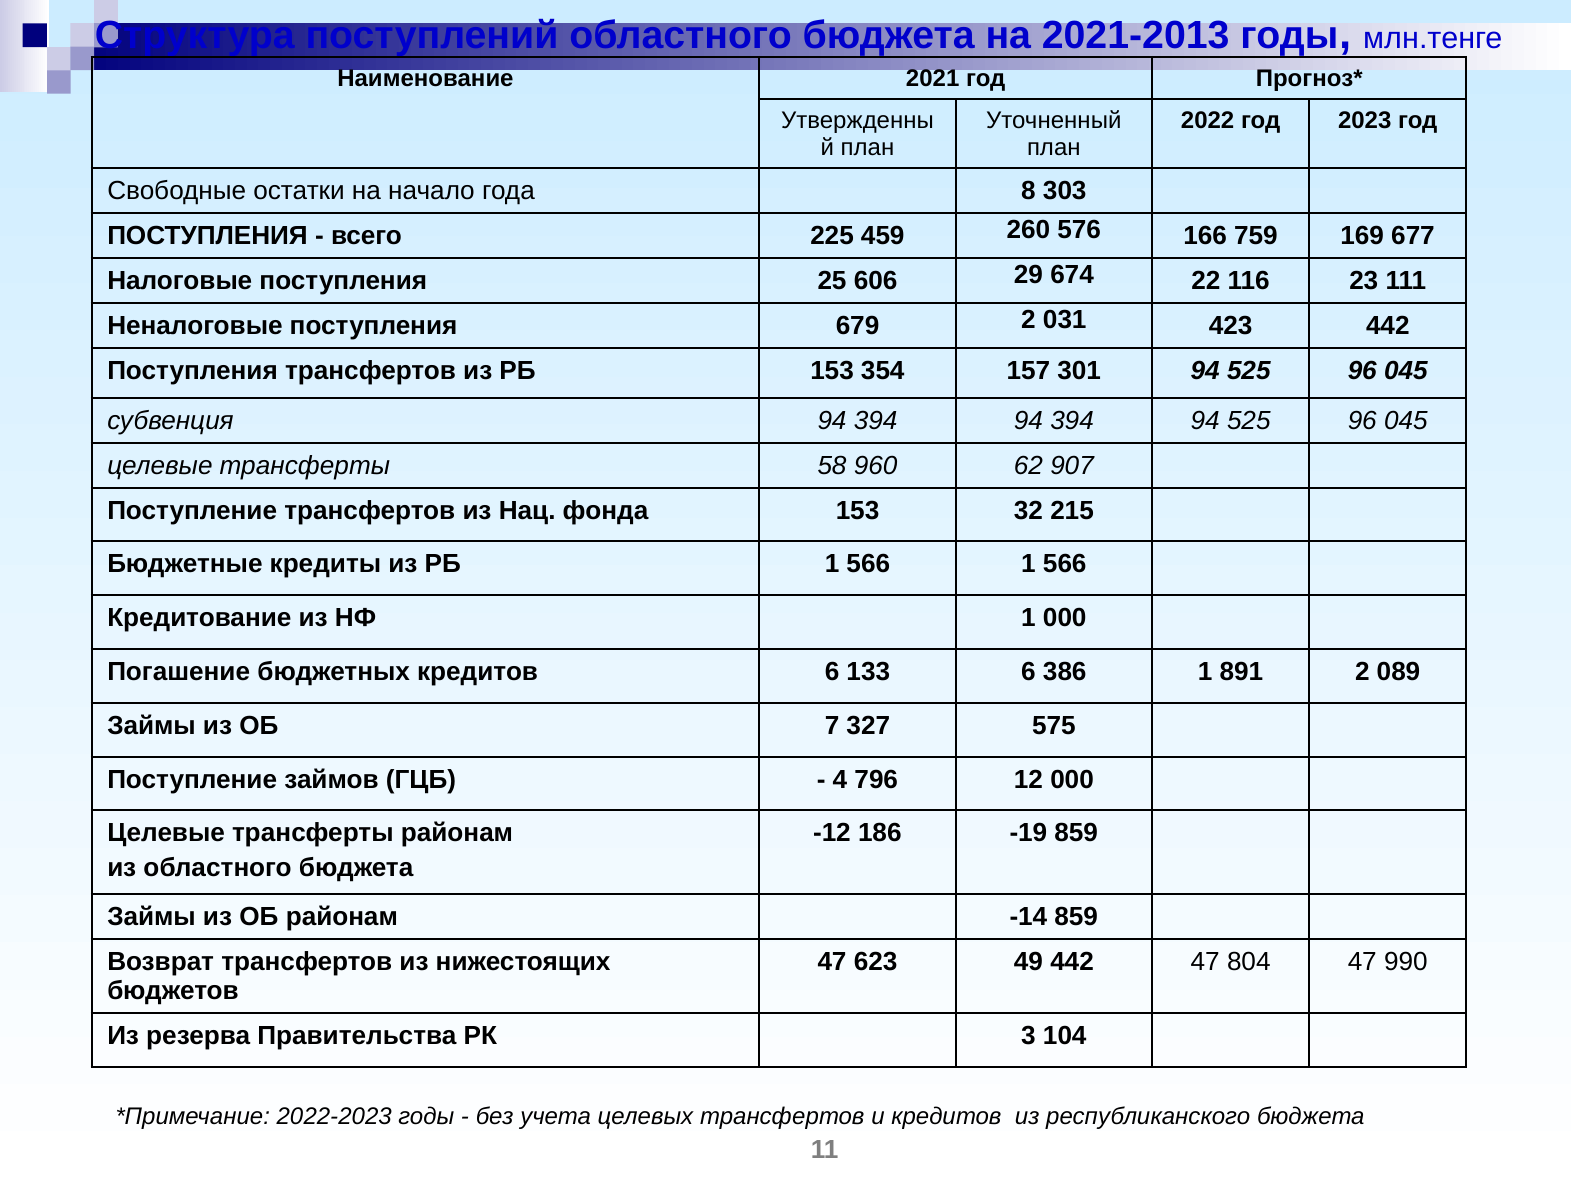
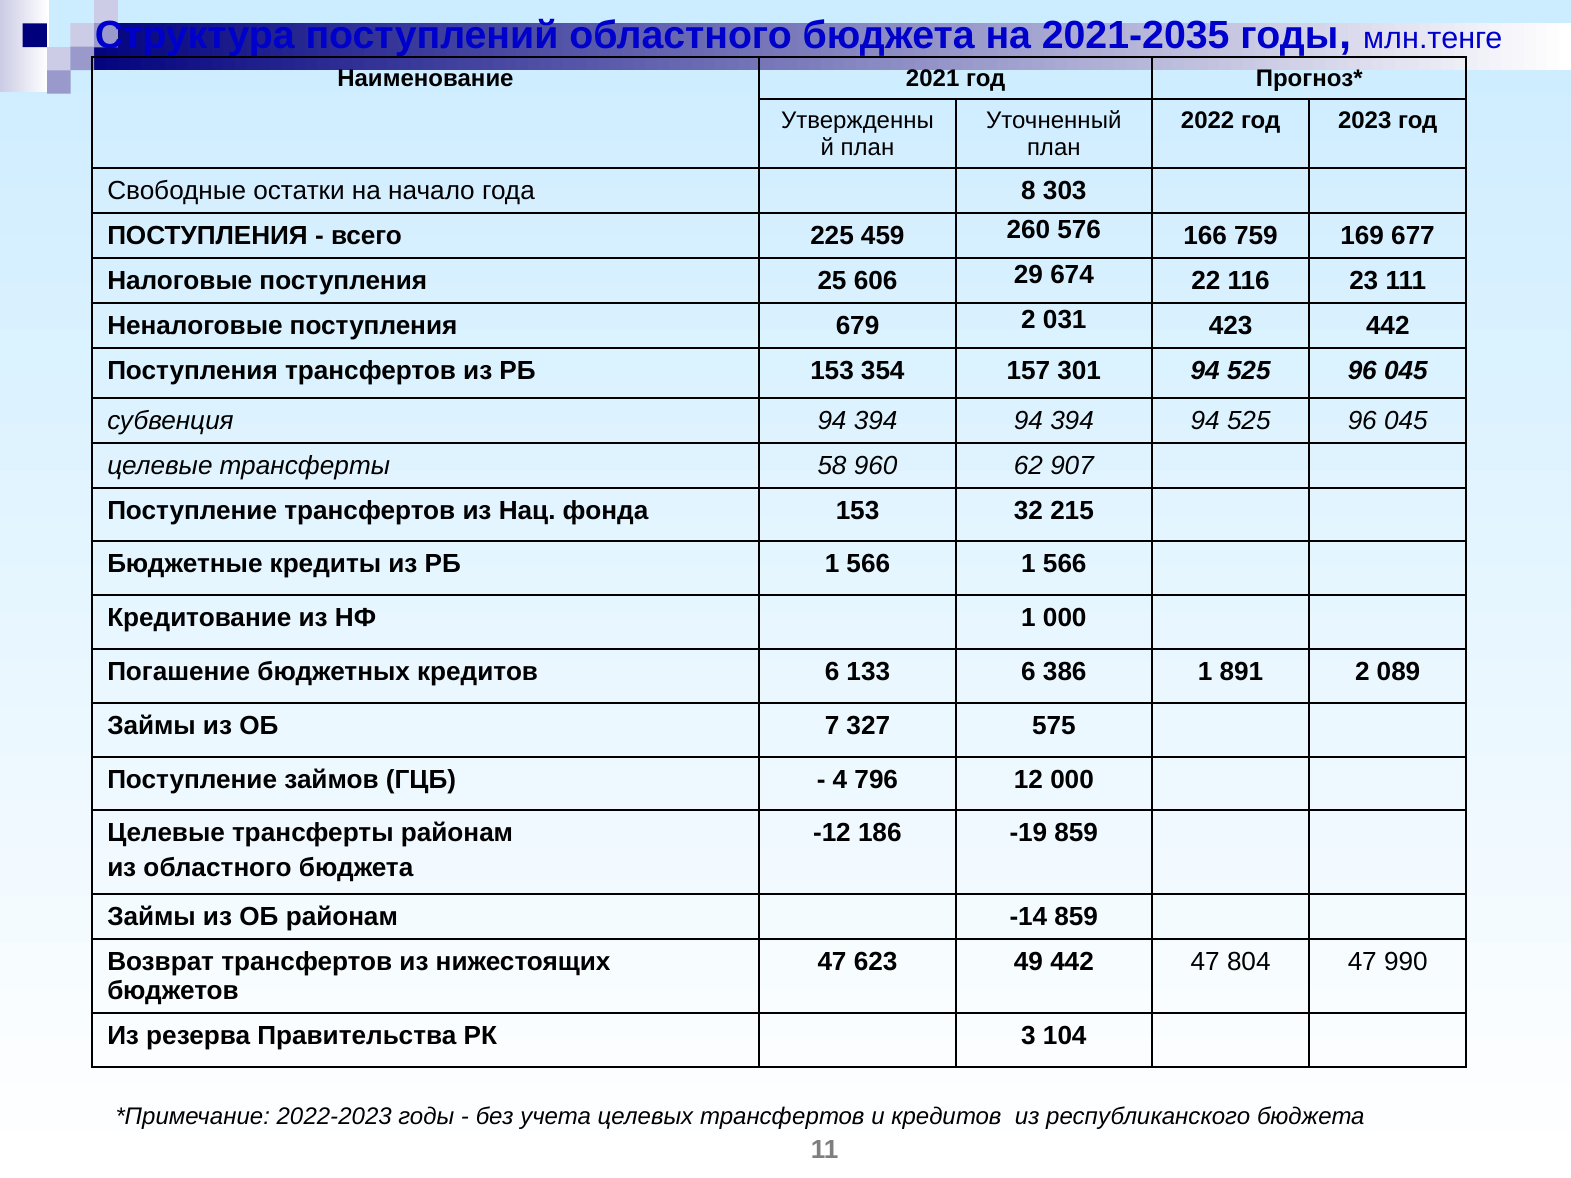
2021-2013: 2021-2013 -> 2021-2035 (1136, 36)
